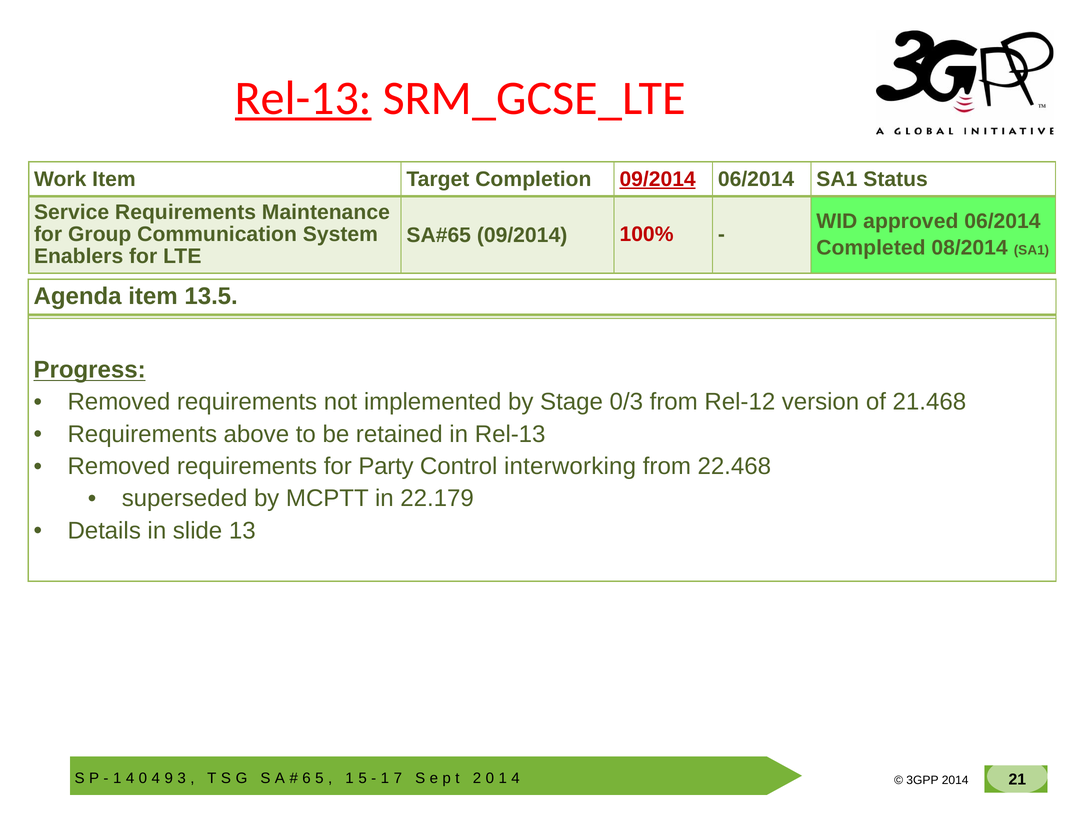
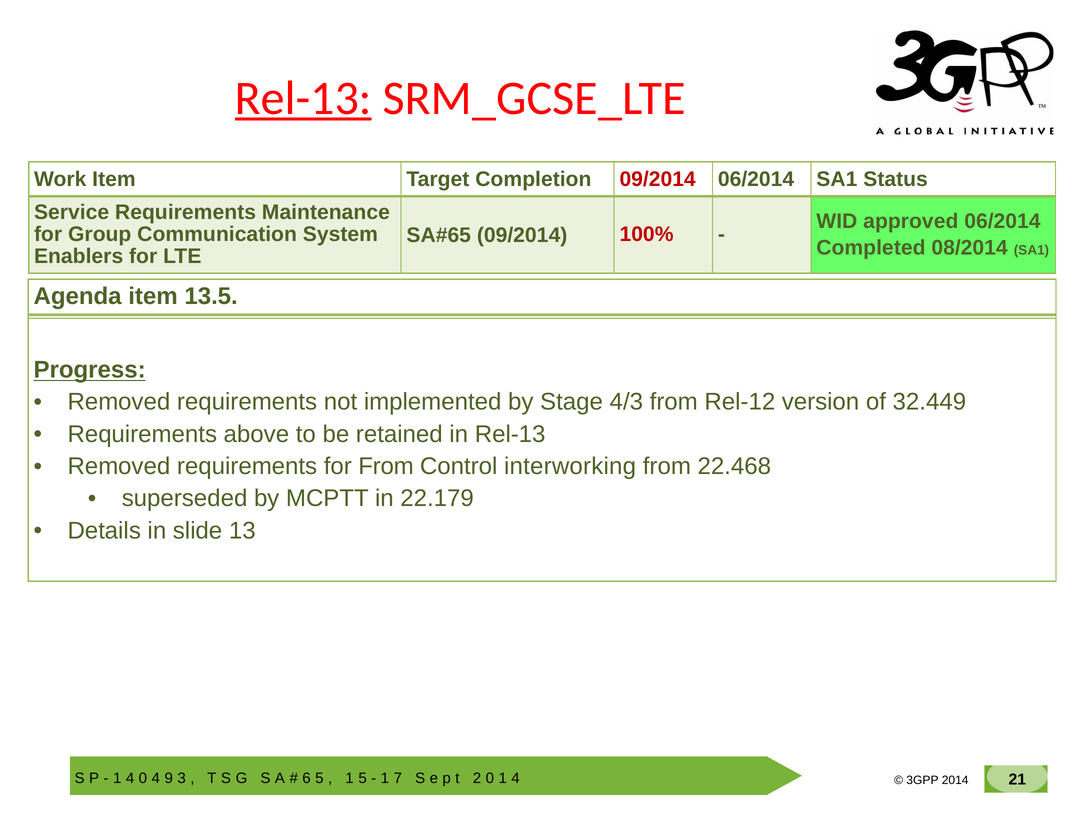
09/2014 underline: present -> none (658, 179)
0/3: 0/3 -> 4/3 (626, 402)
21.468: 21.468 -> 32.449 (929, 402)
for Party: Party -> From (386, 466)
